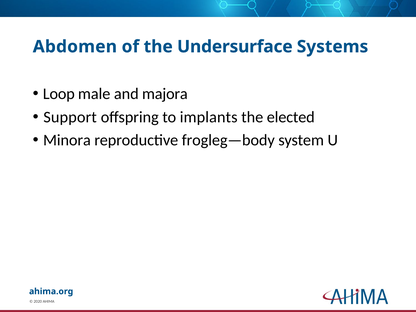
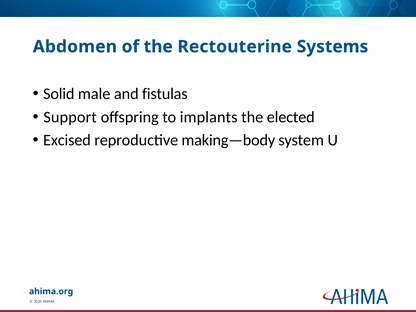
Undersurface: Undersurface -> Rectouterine (235, 47)
Loop: Loop -> Solid (59, 94)
majora: majora -> fistulas (165, 94)
Minora: Minora -> Excised (67, 140)
frogleg—body: frogleg—body -> making—body (228, 140)
